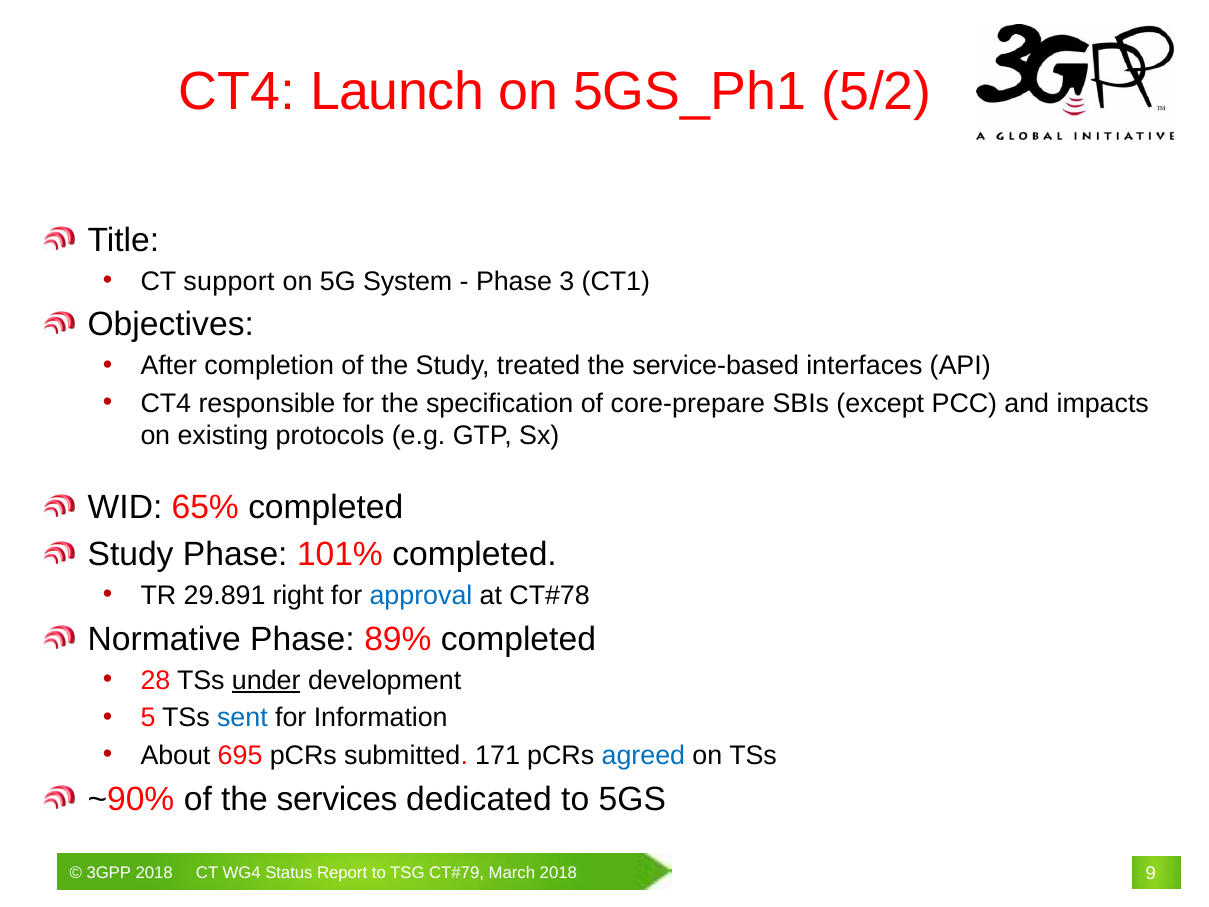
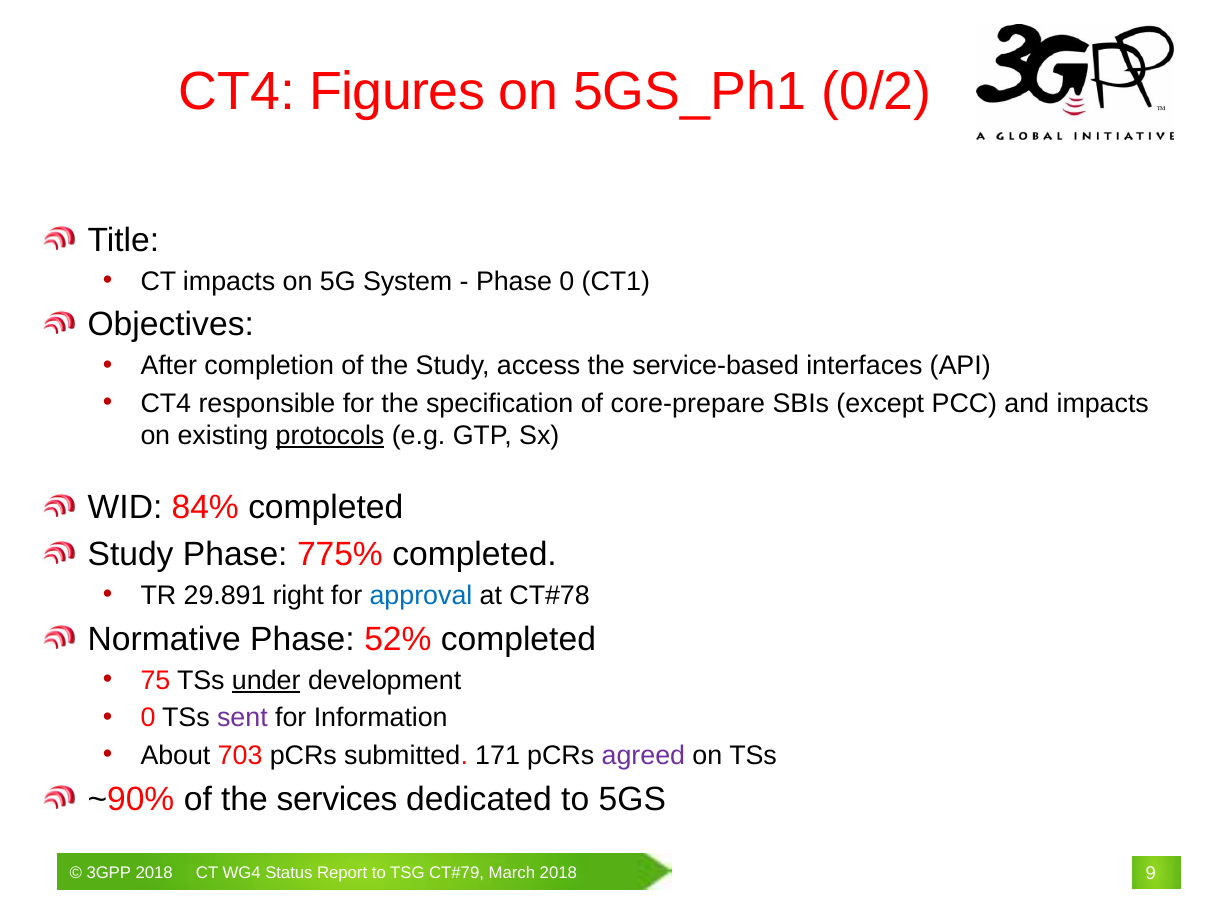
Launch: Launch -> Figures (397, 92)
5/2: 5/2 -> 0/2 (876, 92)
CT support: support -> impacts (229, 281)
Phase 3: 3 -> 0 (567, 281)
treated: treated -> access (539, 366)
protocols underline: none -> present (330, 436)
65%: 65% -> 84% (205, 507)
101%: 101% -> 775% (340, 554)
89%: 89% -> 52% (398, 639)
28: 28 -> 75 (155, 680)
5: 5 -> 0 (148, 718)
sent colour: blue -> purple (242, 718)
695: 695 -> 703 (240, 755)
agreed colour: blue -> purple (643, 755)
